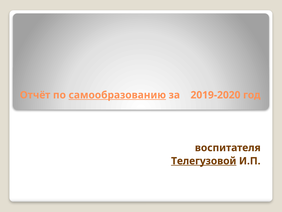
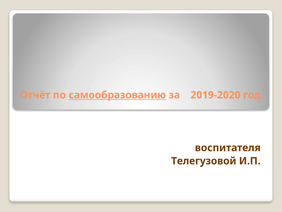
Телегузовой underline: present -> none (204, 161)
